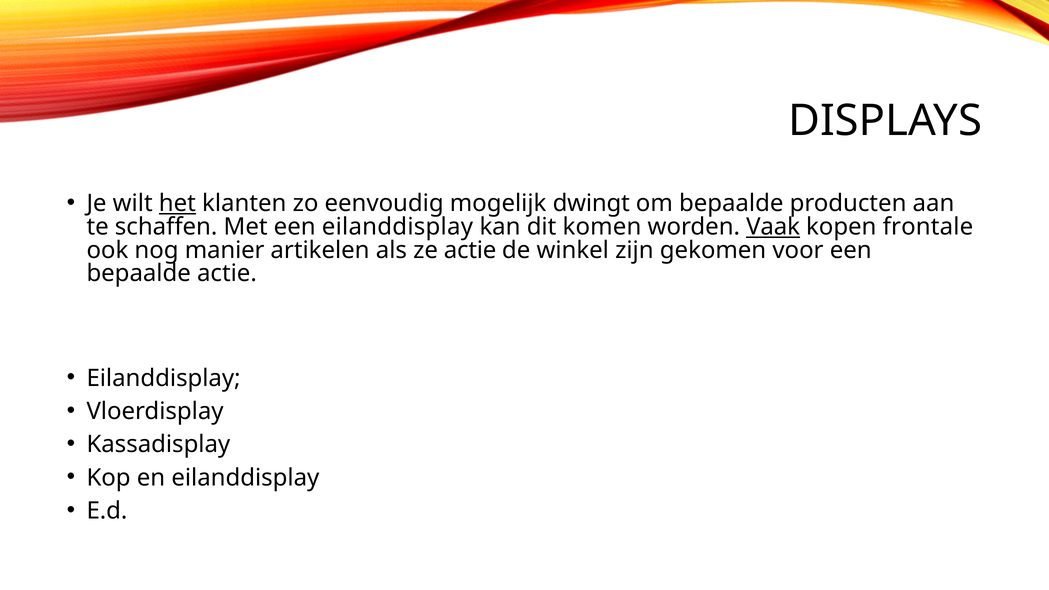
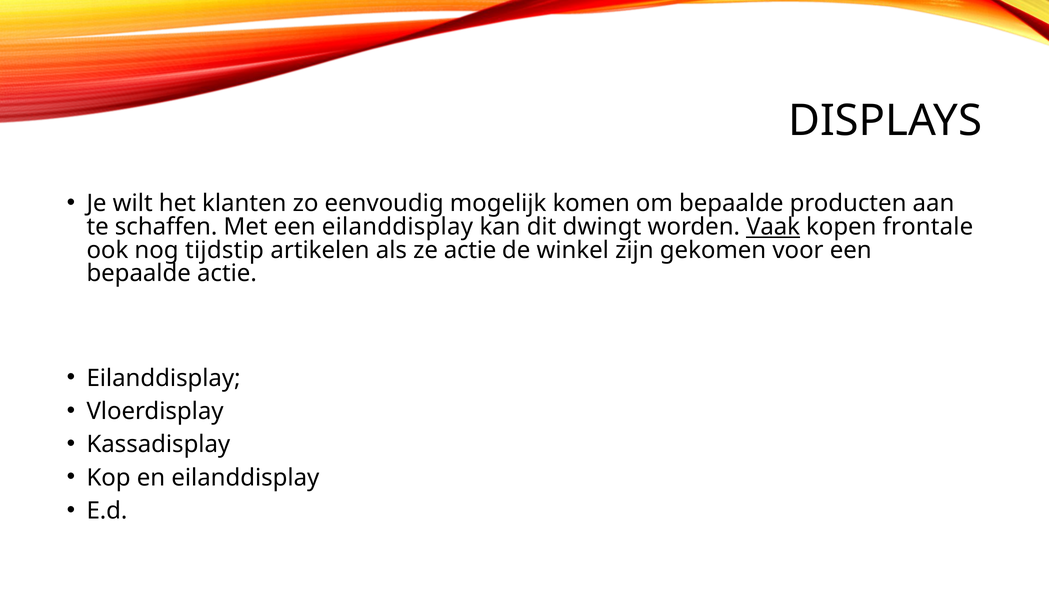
het underline: present -> none (177, 203)
dwingt: dwingt -> komen (591, 203)
komen: komen -> dwingt (602, 227)
manier: manier -> tijdstip (224, 250)
